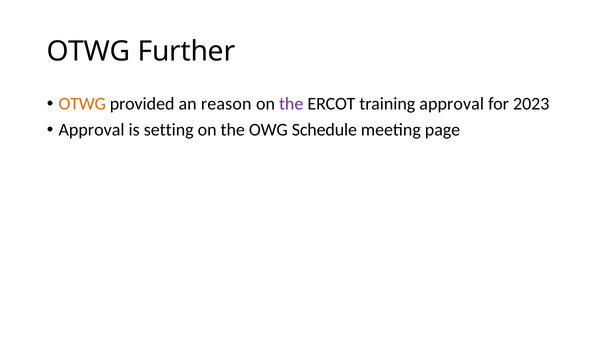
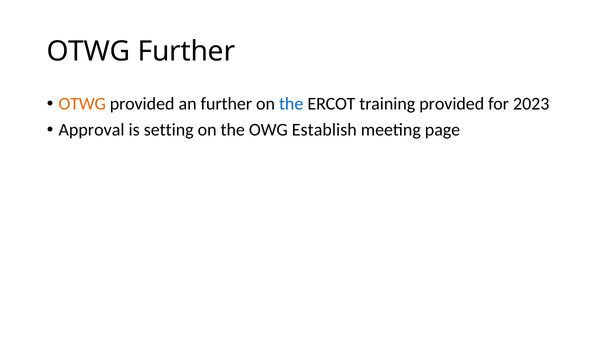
an reason: reason -> further (226, 104)
the colour: purple -> blue (291, 104)
training approval: approval -> provided (452, 104)
Schedule: Schedule -> Establish (324, 130)
